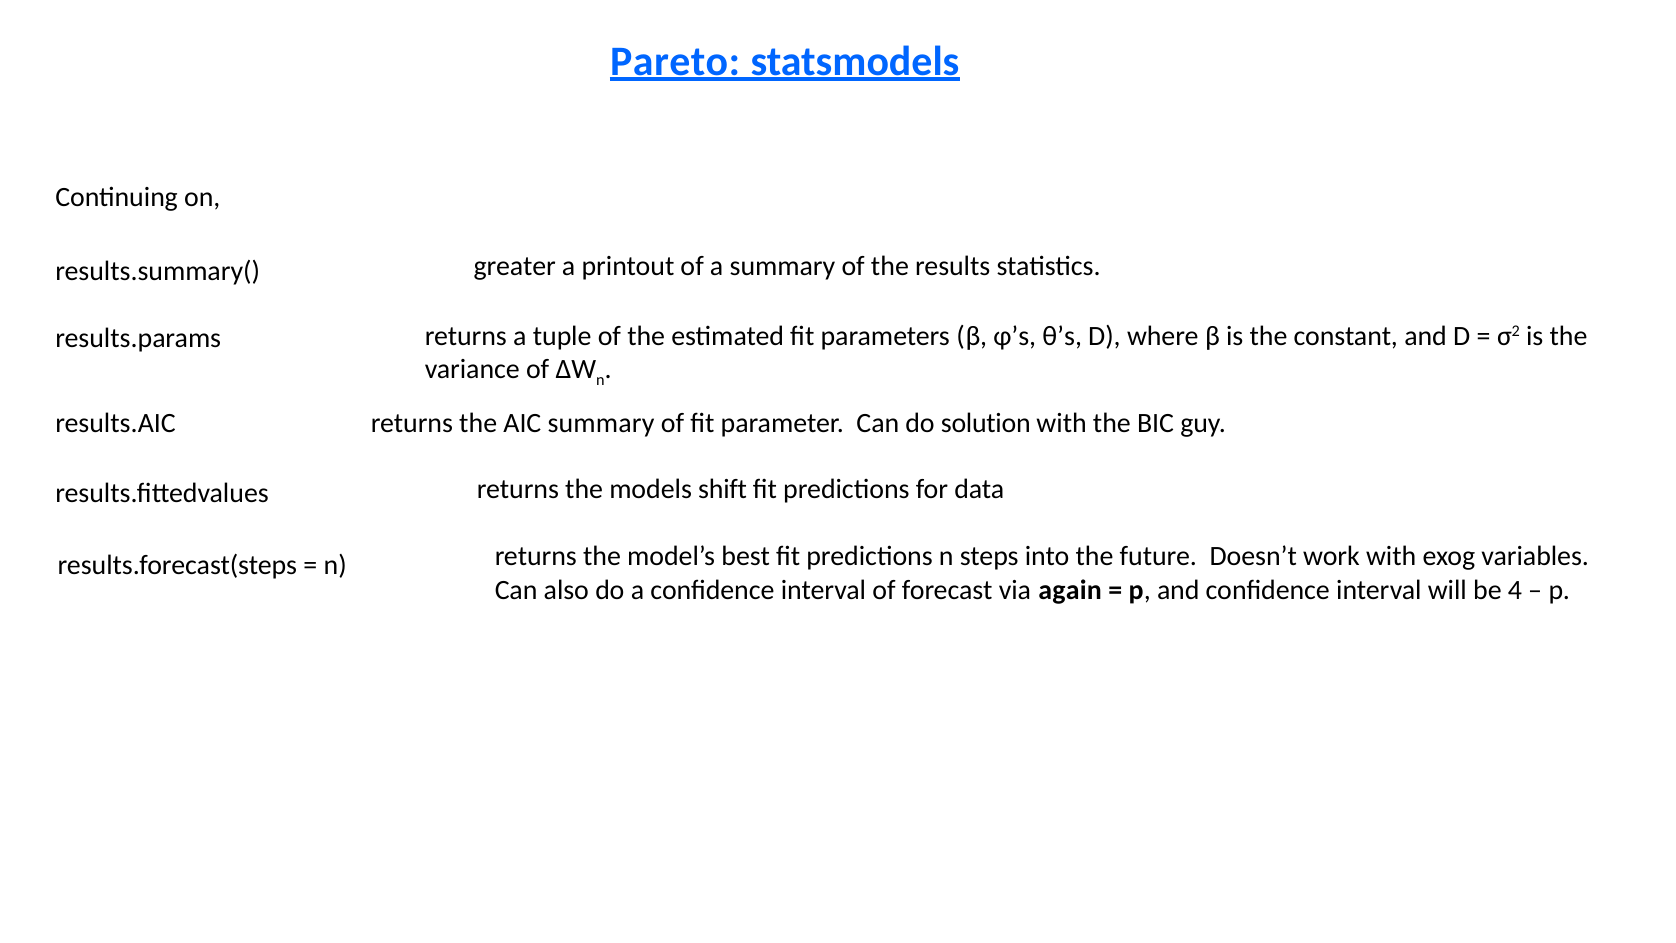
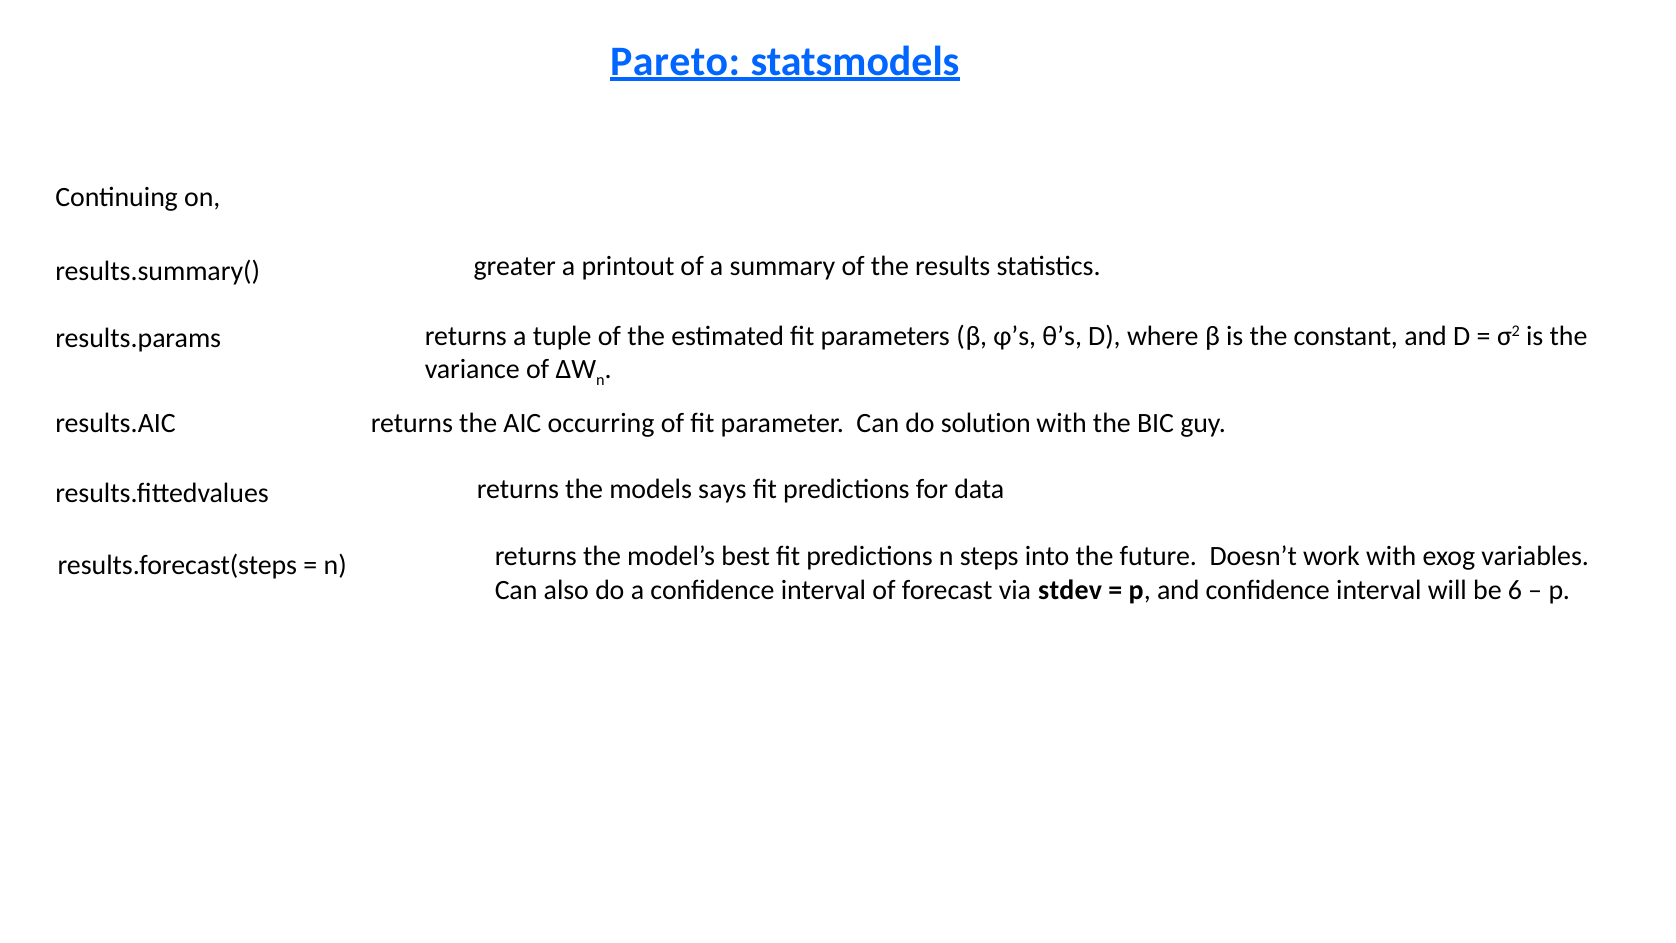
AIC summary: summary -> occurring (601, 424)
shift: shift -> says (722, 489)
again: again -> stdev (1070, 590)
4: 4 -> 6 (1515, 590)
